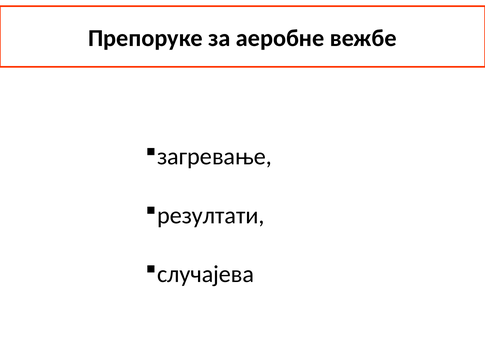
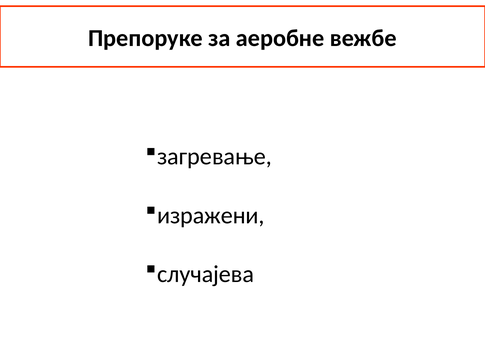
резултати: резултати -> изражени (211, 215)
